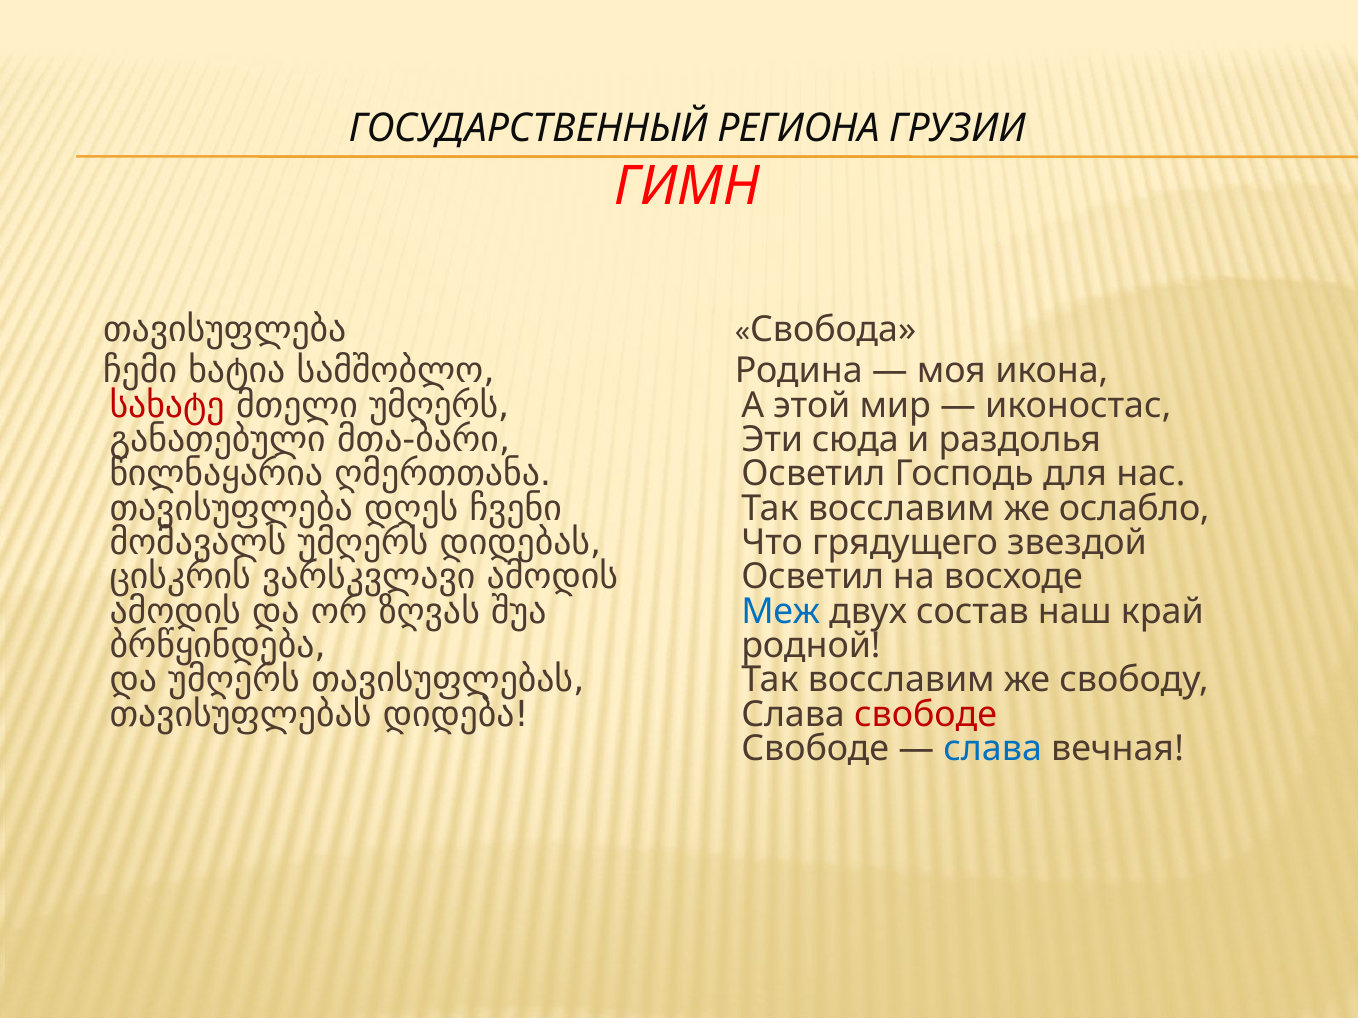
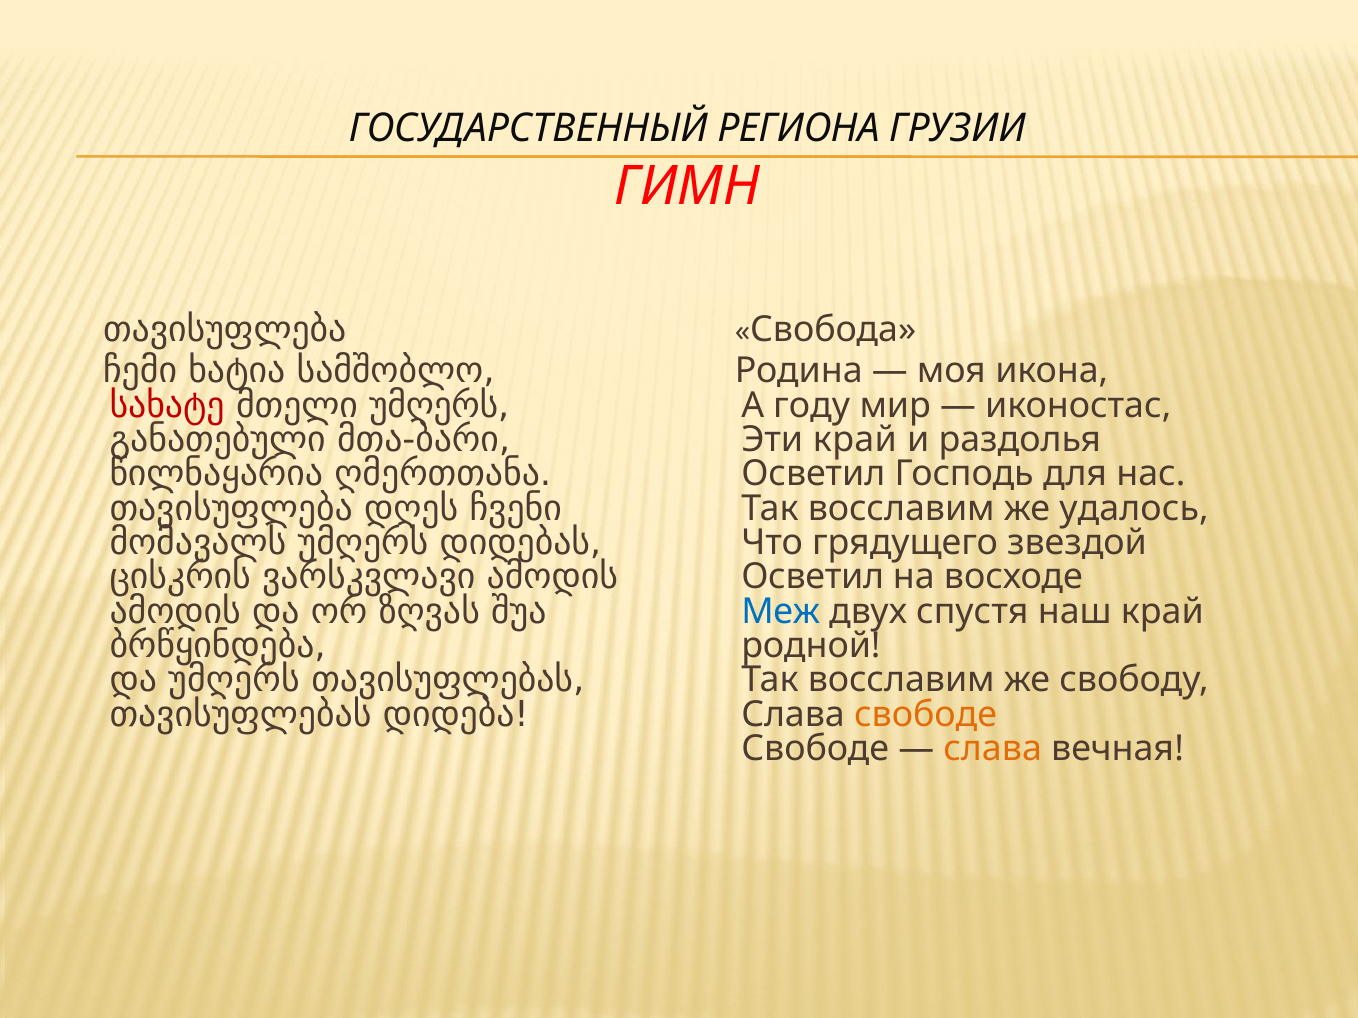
этой: этой -> году (812, 405)
Эти сюда: сюда -> край (855, 440)
ослабло: ослабло -> удалось (1134, 509)
состав: состав -> спустя (972, 612)
свободе colour: red -> orange (926, 715)
слава colour: blue -> orange (993, 749)
